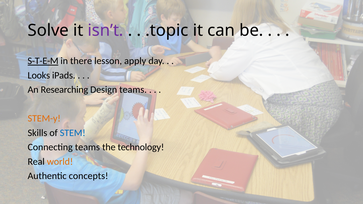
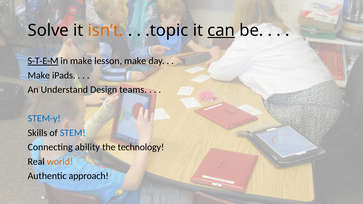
isn’t colour: purple -> orange (106, 30)
can underline: none -> present (221, 30)
in there: there -> make (81, 61)
lesson apply: apply -> make (135, 61)
Looks: Looks -> Make (39, 75)
Researching: Researching -> Understand (64, 90)
STEM-y colour: orange -> blue (44, 119)
Connecting teams: teams -> ability (87, 147)
concepts: concepts -> approach (89, 176)
